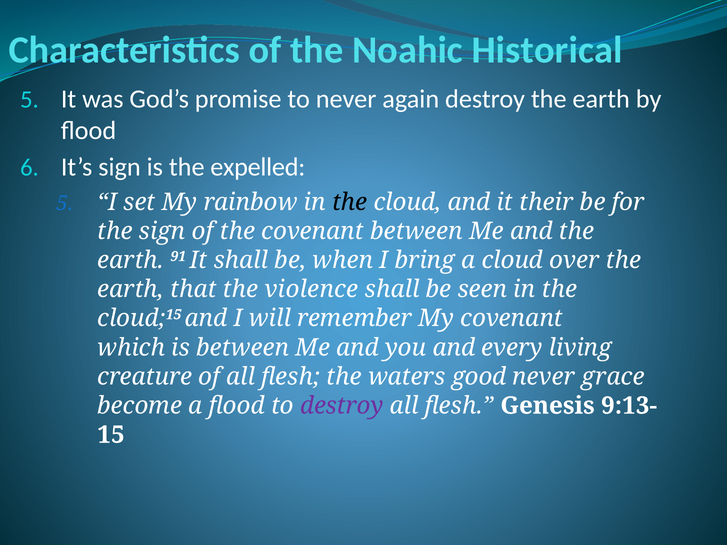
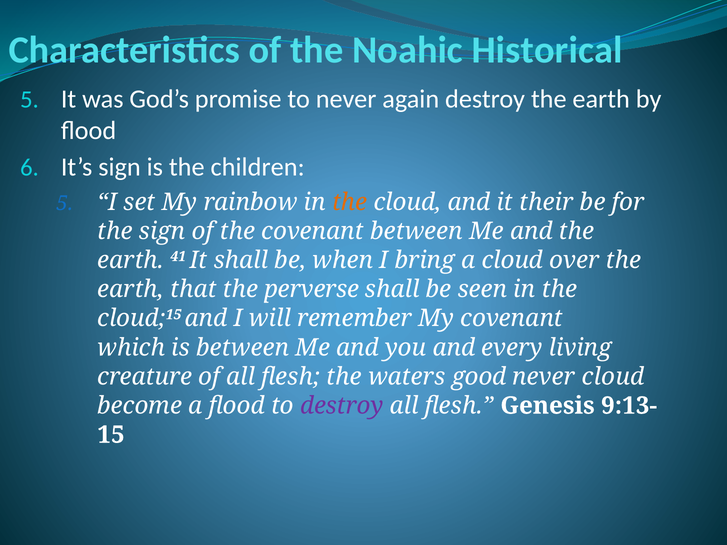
expelled: expelled -> children (258, 167)
the colour: black -> orange (350, 202)
91: 91 -> 41 (178, 257)
violence: violence -> perverse (312, 290)
never grace: grace -> cloud (613, 377)
